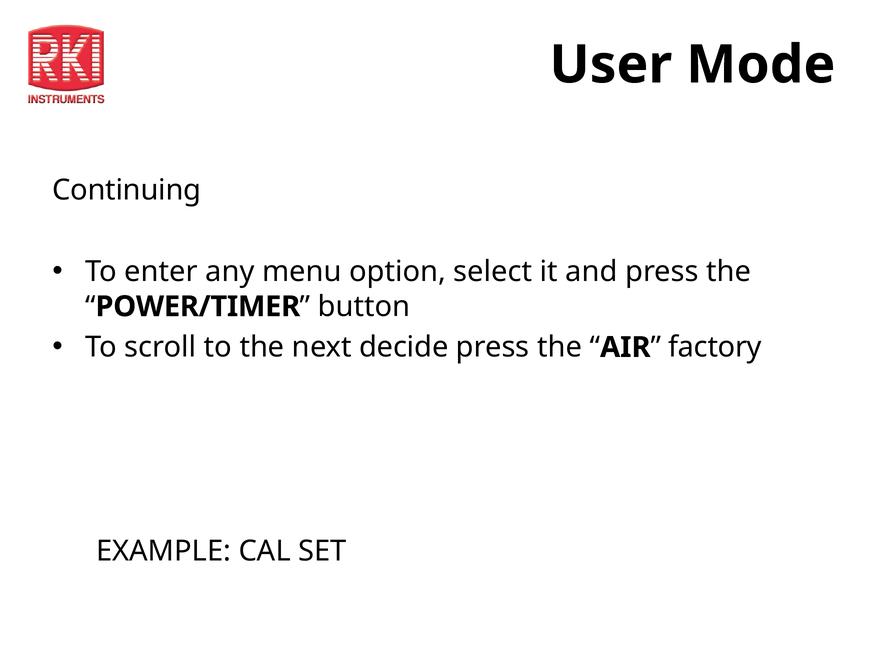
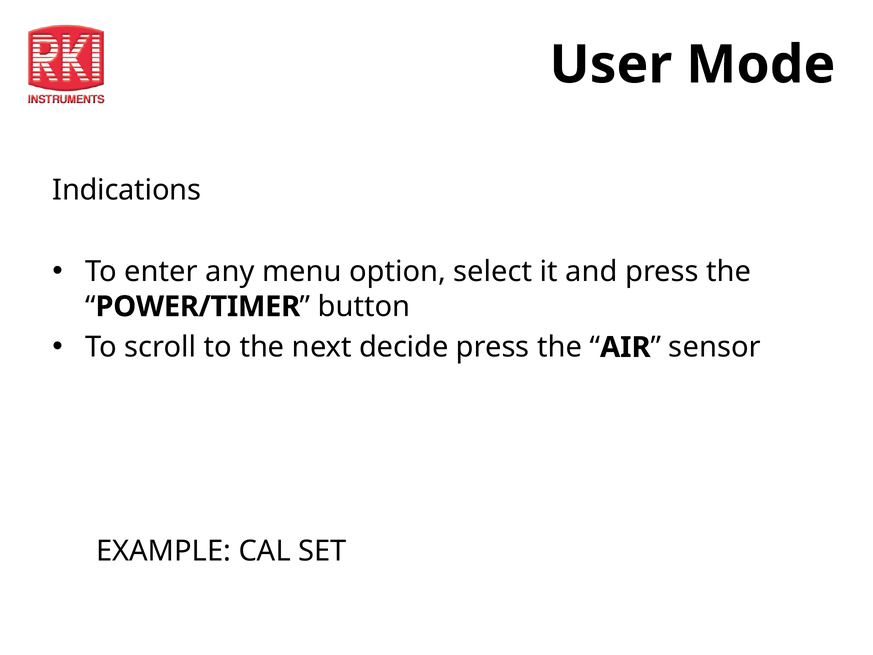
Continuing: Continuing -> Indications (127, 190)
factory: factory -> sensor (715, 347)
